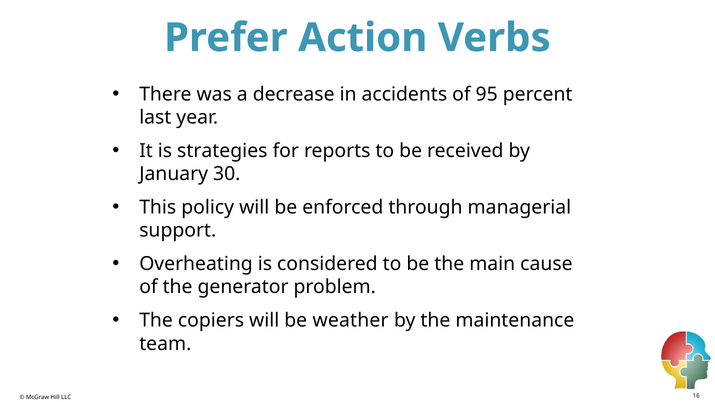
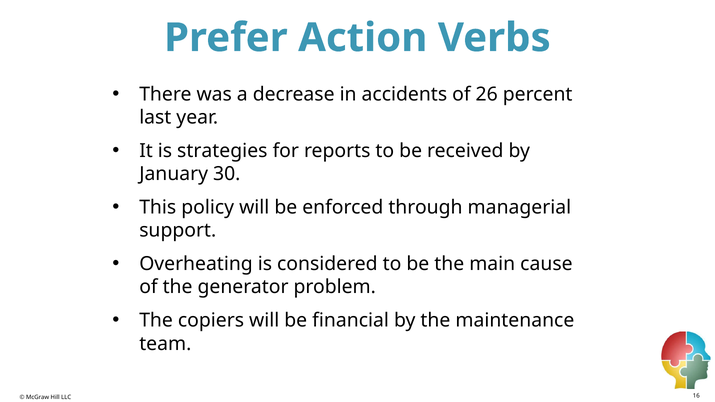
95: 95 -> 26 (487, 94)
weather: weather -> financial (351, 321)
